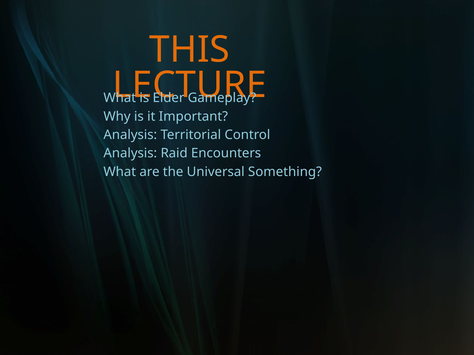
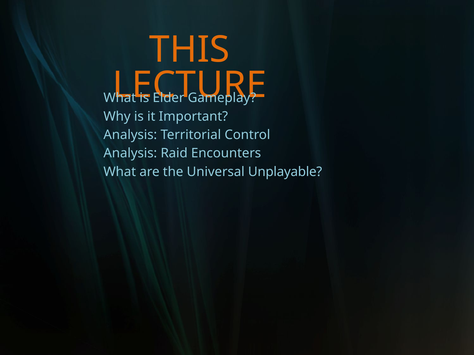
Something: Something -> Unplayable (285, 172)
